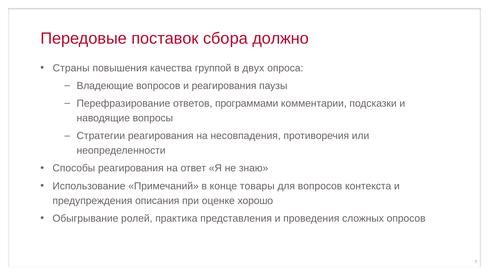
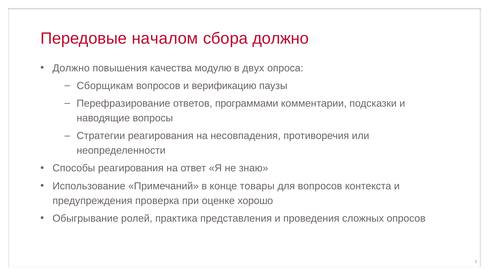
поставок: поставок -> началом (165, 38)
Страны: Страны -> Должно (71, 68)
группой: группой -> модулю (213, 68)
Владеющие: Владеющие -> Сборщикам (105, 86)
и реагирования: реагирования -> верификацию (224, 86)
описания: описания -> проверка (157, 201)
